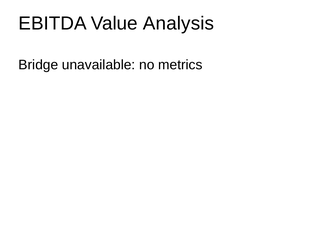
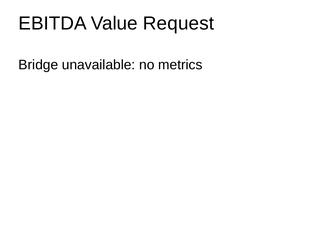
Analysis: Analysis -> Request (179, 23)
